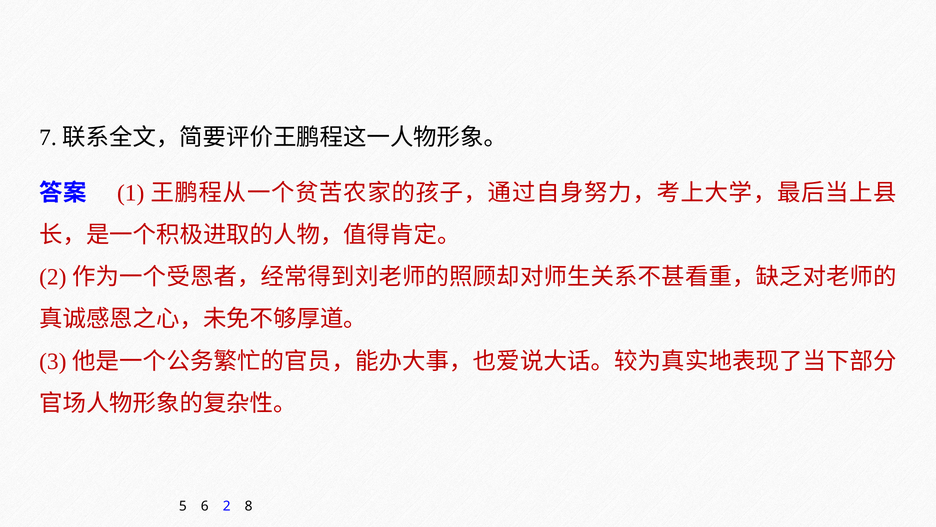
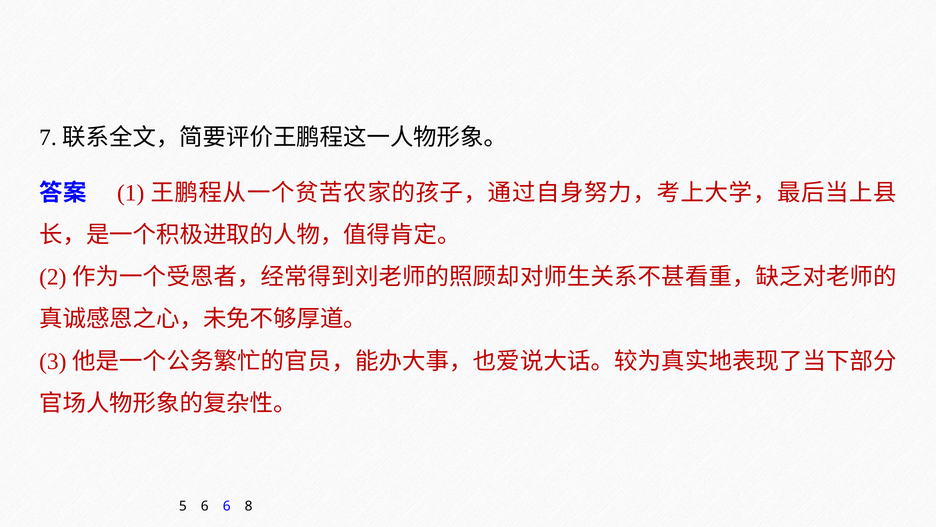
6 2: 2 -> 6 (227, 506)
